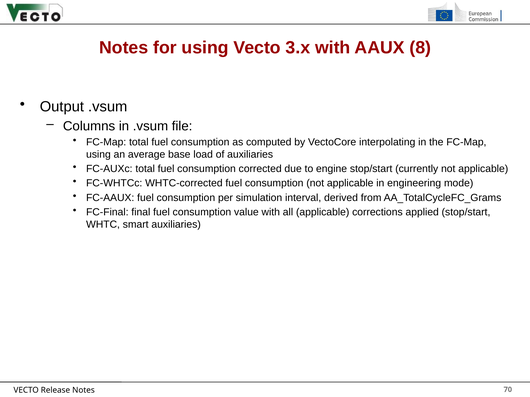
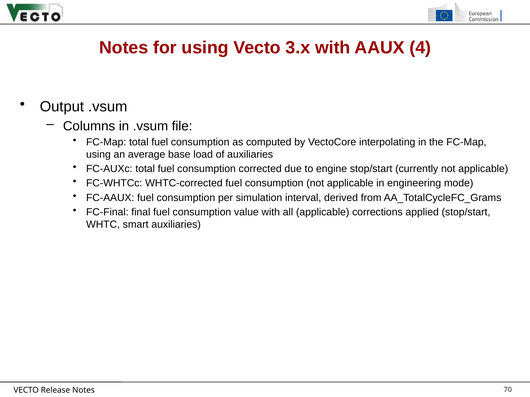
8: 8 -> 4 (420, 48)
